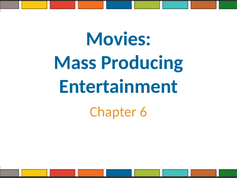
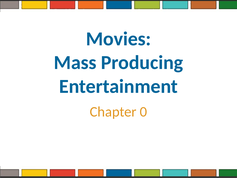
6: 6 -> 0 (143, 112)
